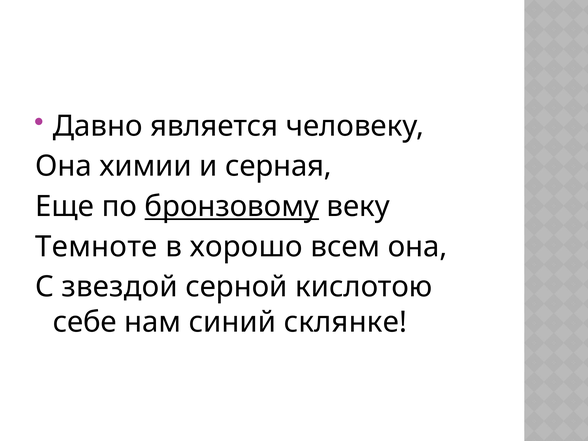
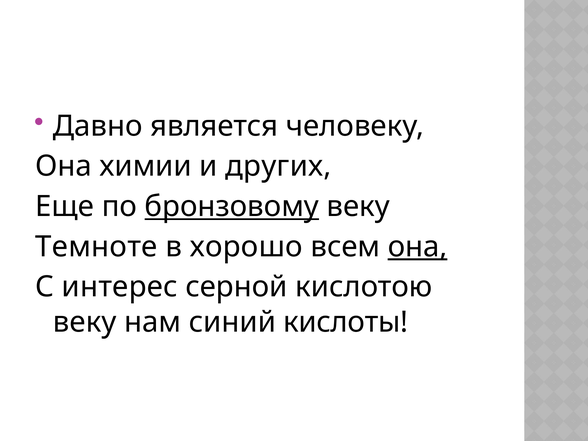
серная: серная -> других (278, 166)
она underline: none -> present (418, 247)
звездой: звездой -> интерес (120, 287)
себе: себе -> веку (85, 322)
склянке: склянке -> кислоты (346, 322)
